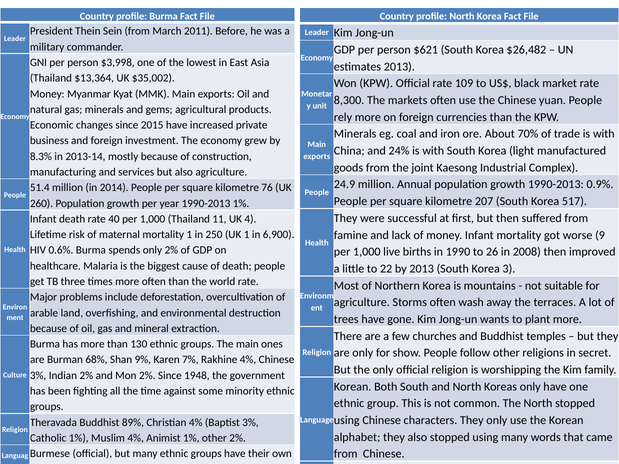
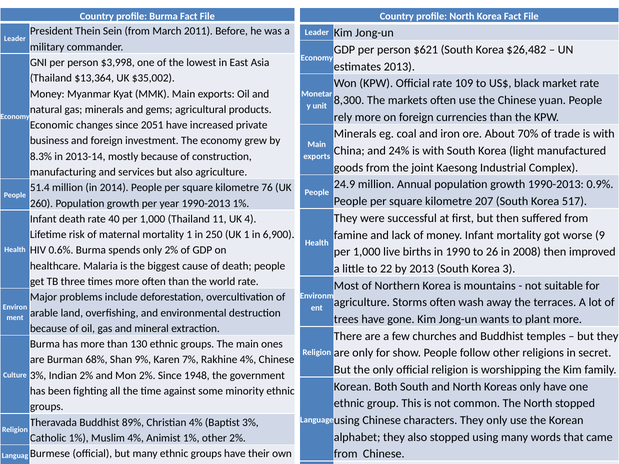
2015: 2015 -> 2051 (152, 125)
